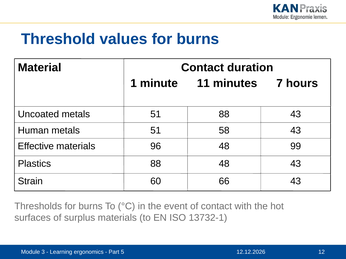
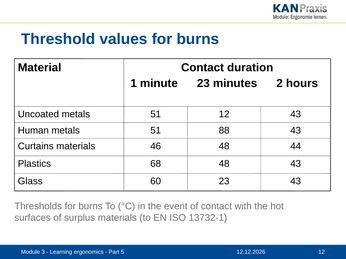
minute 11: 11 -> 23 (203, 84)
7: 7 -> 2 (280, 84)
51 88: 88 -> 12 (224, 115)
58: 58 -> 88 (224, 131)
Effective: Effective -> Curtains (36, 146)
96: 96 -> 46 (156, 146)
99: 99 -> 44 (296, 146)
Plastics 88: 88 -> 68 (156, 164)
Strain: Strain -> Glass (30, 182)
60 66: 66 -> 23 (224, 182)
